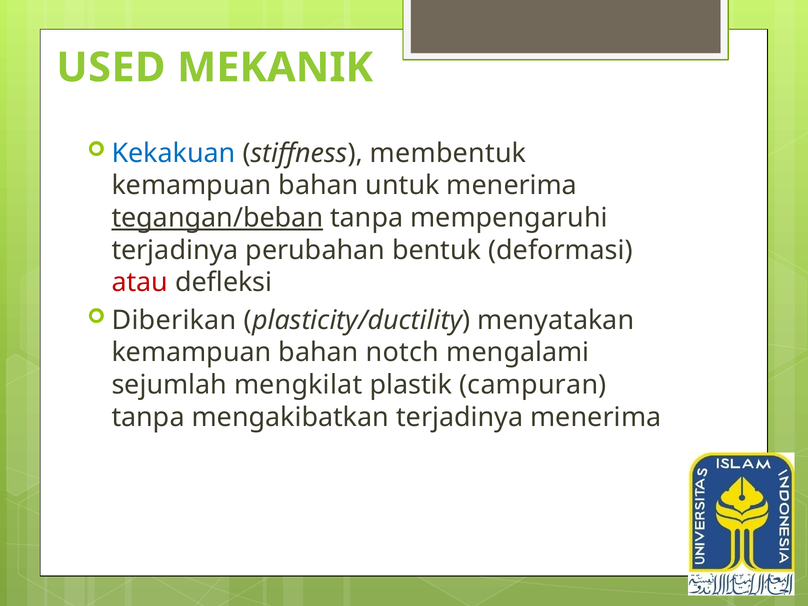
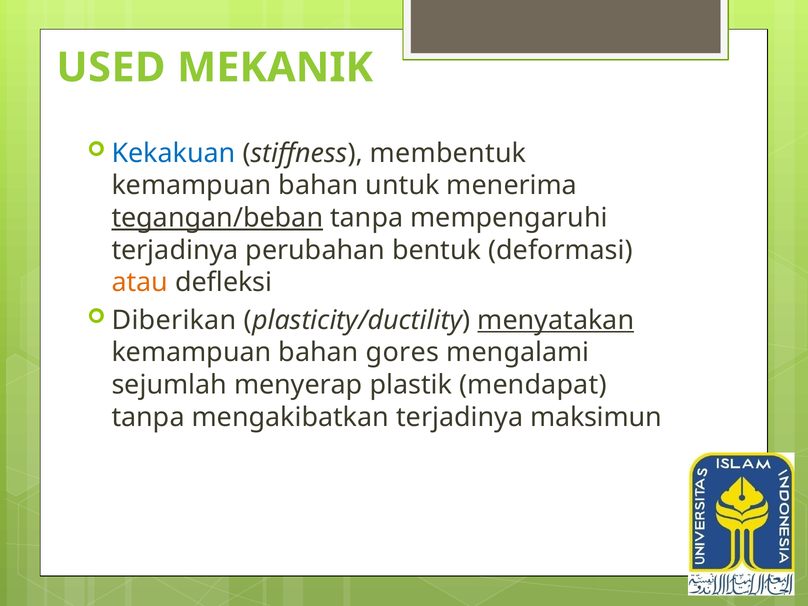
atau colour: red -> orange (140, 283)
menyatakan underline: none -> present (556, 320)
notch: notch -> gores (402, 353)
mengkilat: mengkilat -> menyerap (298, 385)
campuran: campuran -> mendapat (533, 385)
terjadinya menerima: menerima -> maksimun (596, 417)
